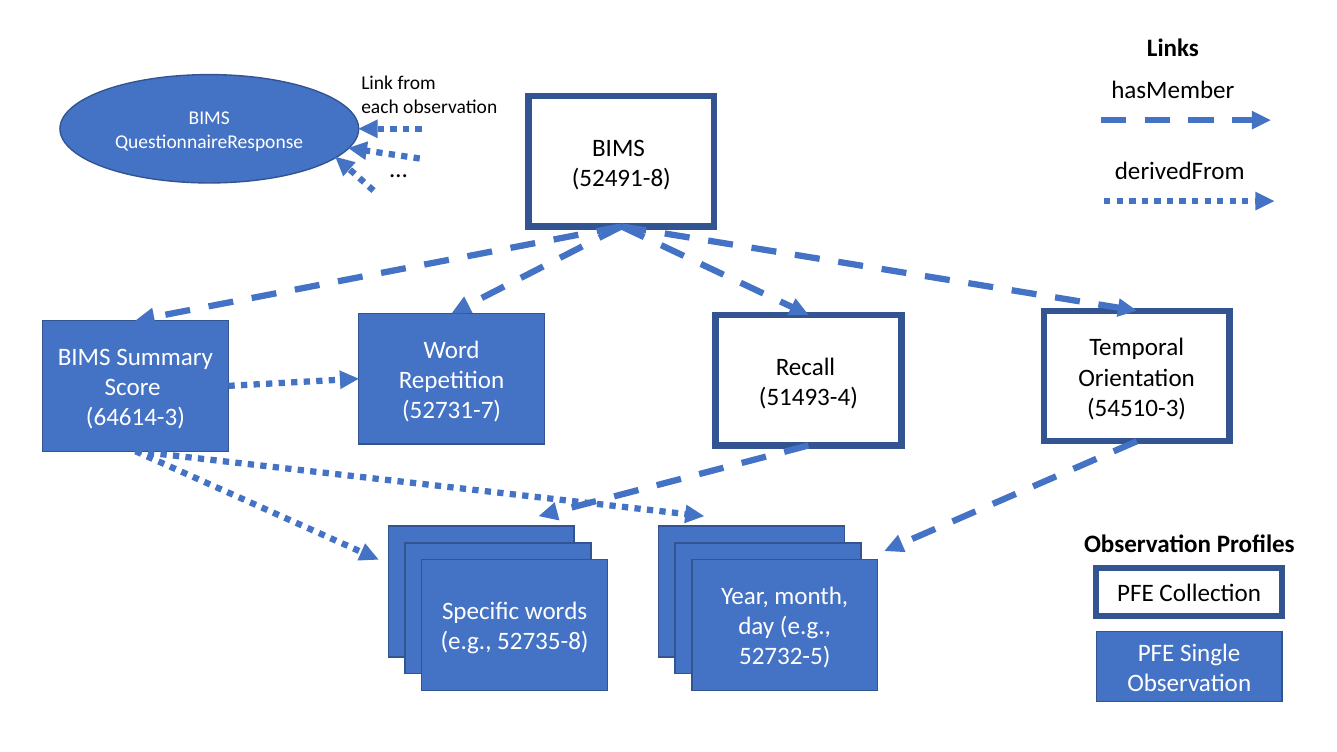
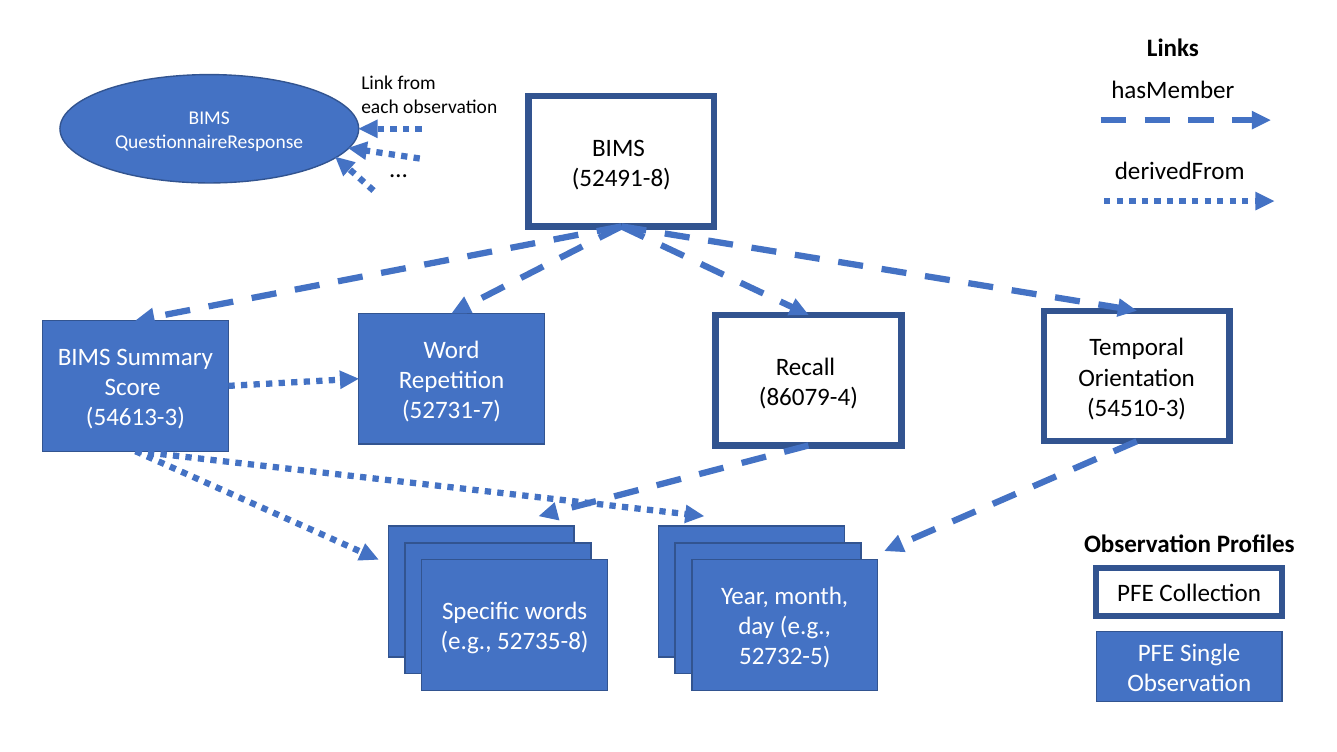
51493-4: 51493-4 -> 86079-4 (808, 397)
64614-3: 64614-3 -> 54613-3 (135, 418)
